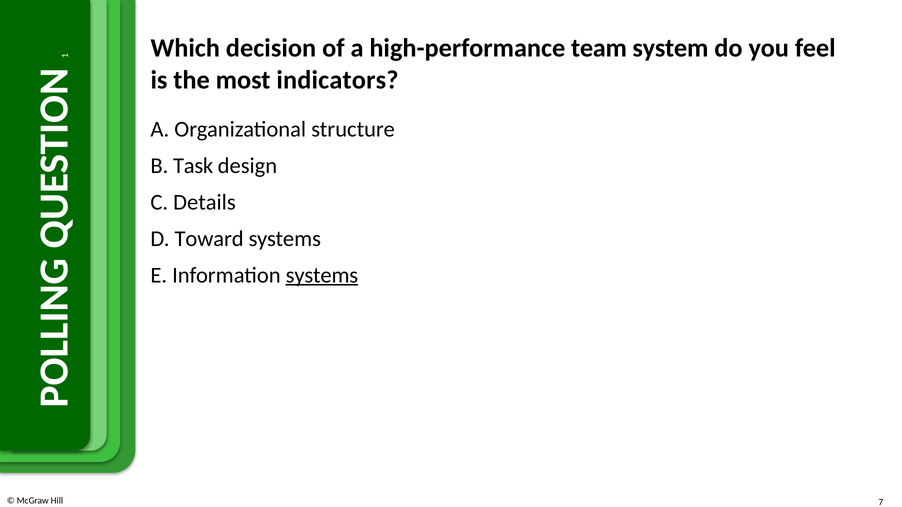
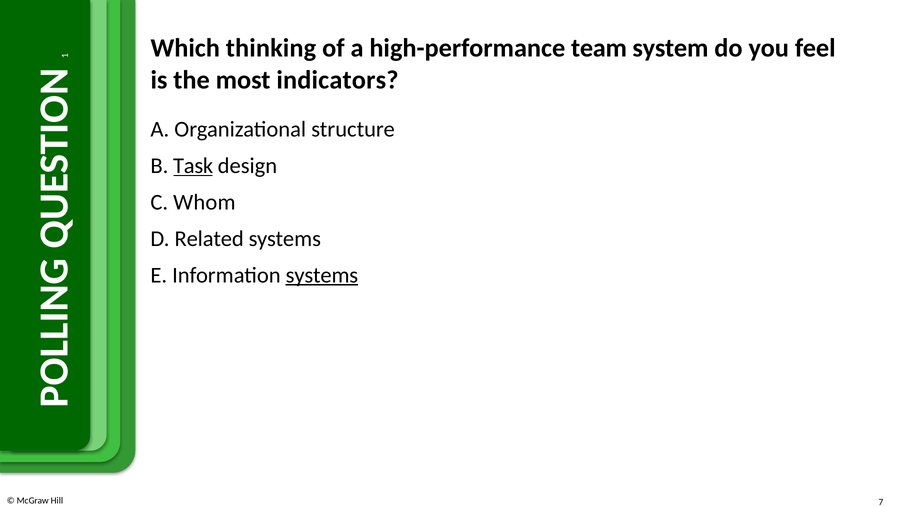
decision: decision -> thinking (271, 48)
Task underline: none -> present (193, 166)
Details: Details -> Whom (204, 202)
Toward: Toward -> Related (209, 239)
